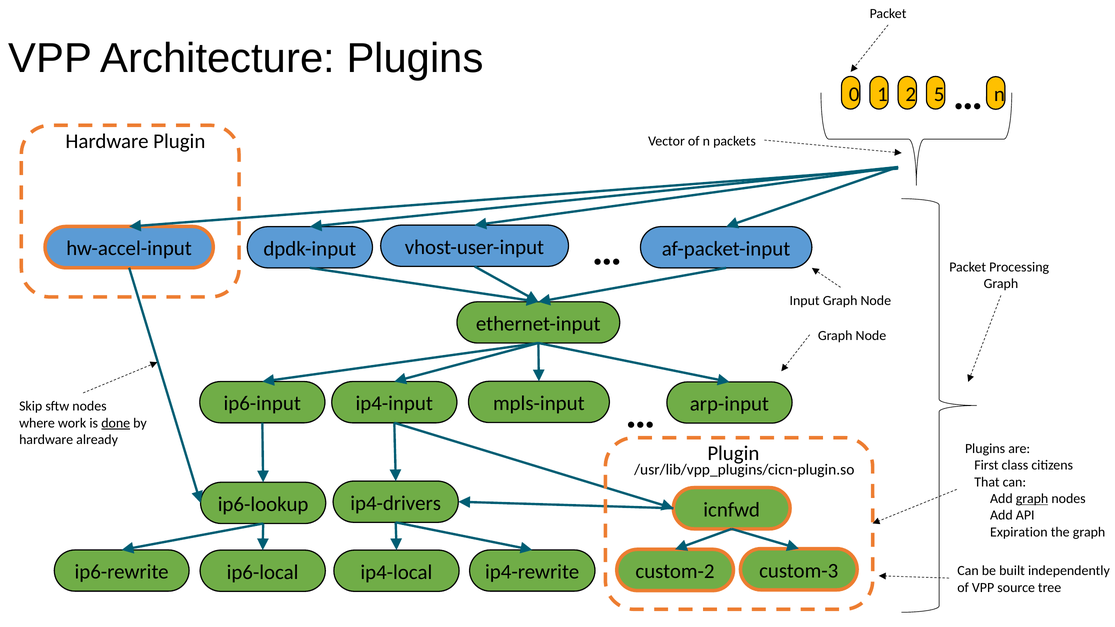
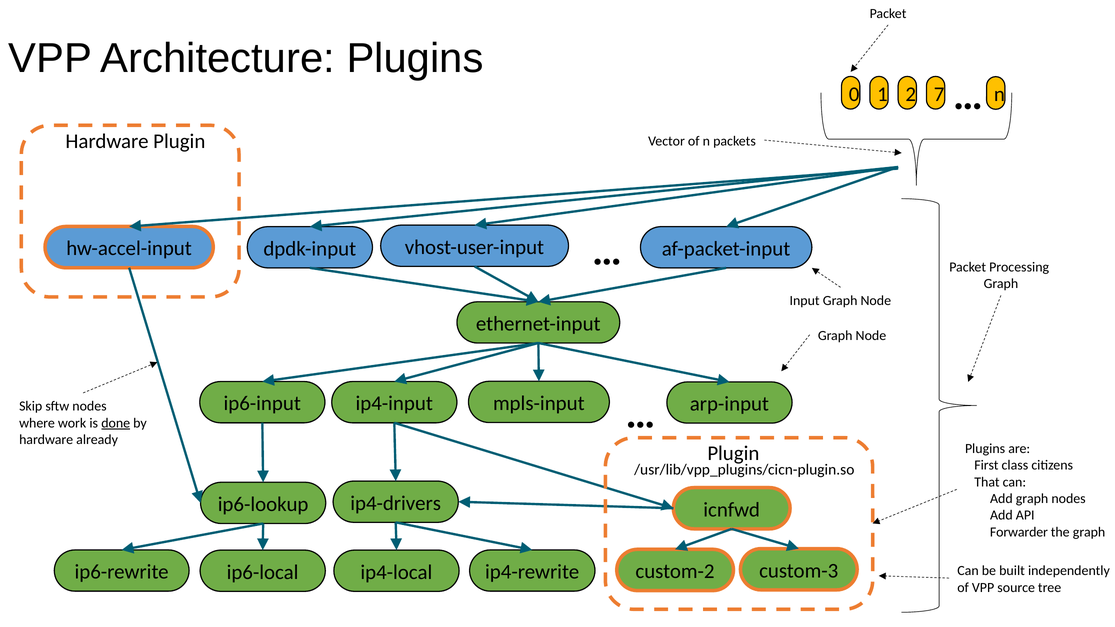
5: 5 -> 7 (939, 94)
graph underline: present -> none (1032, 499)
Expiration: Expiration -> Forwarder (1019, 532)
